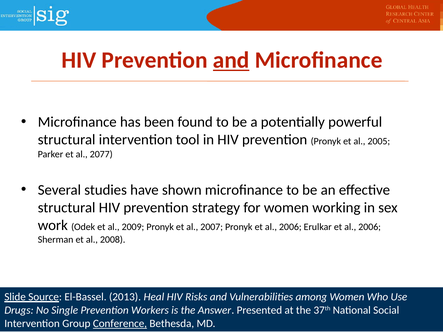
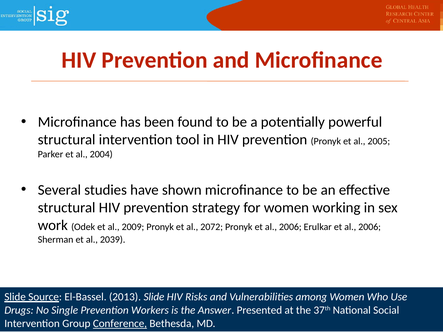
and underline: present -> none (231, 60)
2077: 2077 -> 2004 (101, 154)
2007: 2007 -> 2072 (212, 227)
2008: 2008 -> 2039 (113, 240)
2013 Heal: Heal -> Slide (154, 297)
